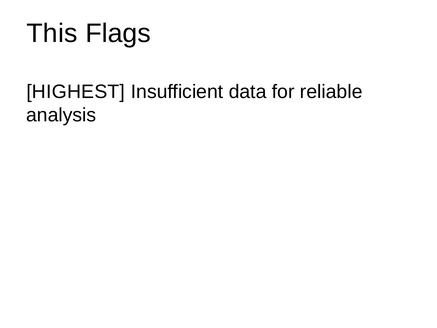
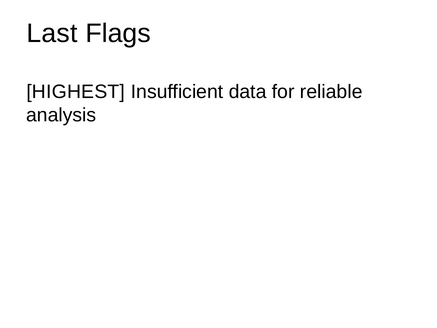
This: This -> Last (52, 33)
